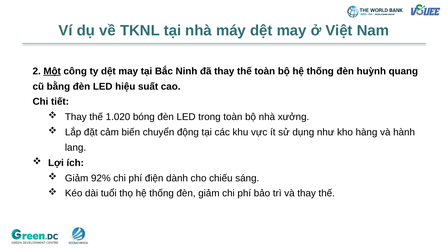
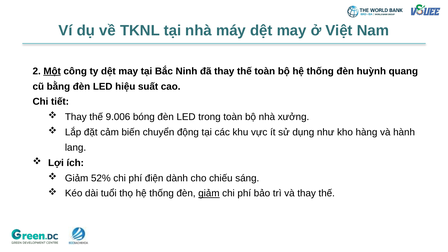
1.020: 1.020 -> 9.006 (118, 117)
92%: 92% -> 52% (101, 178)
giảm underline: none -> present (209, 193)
